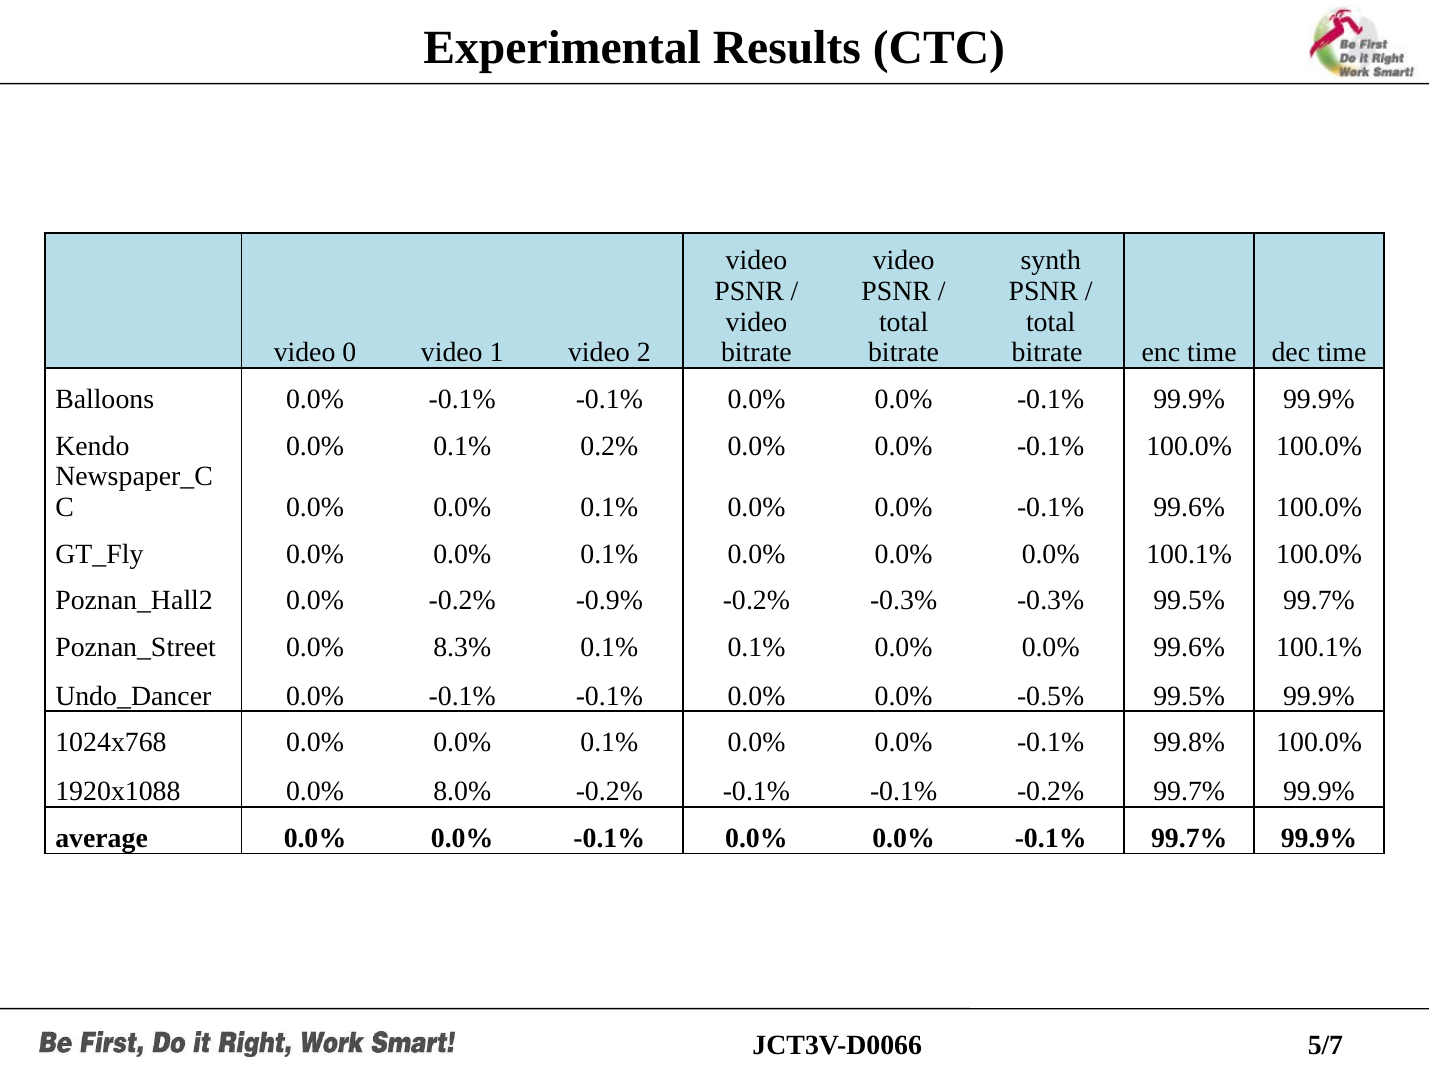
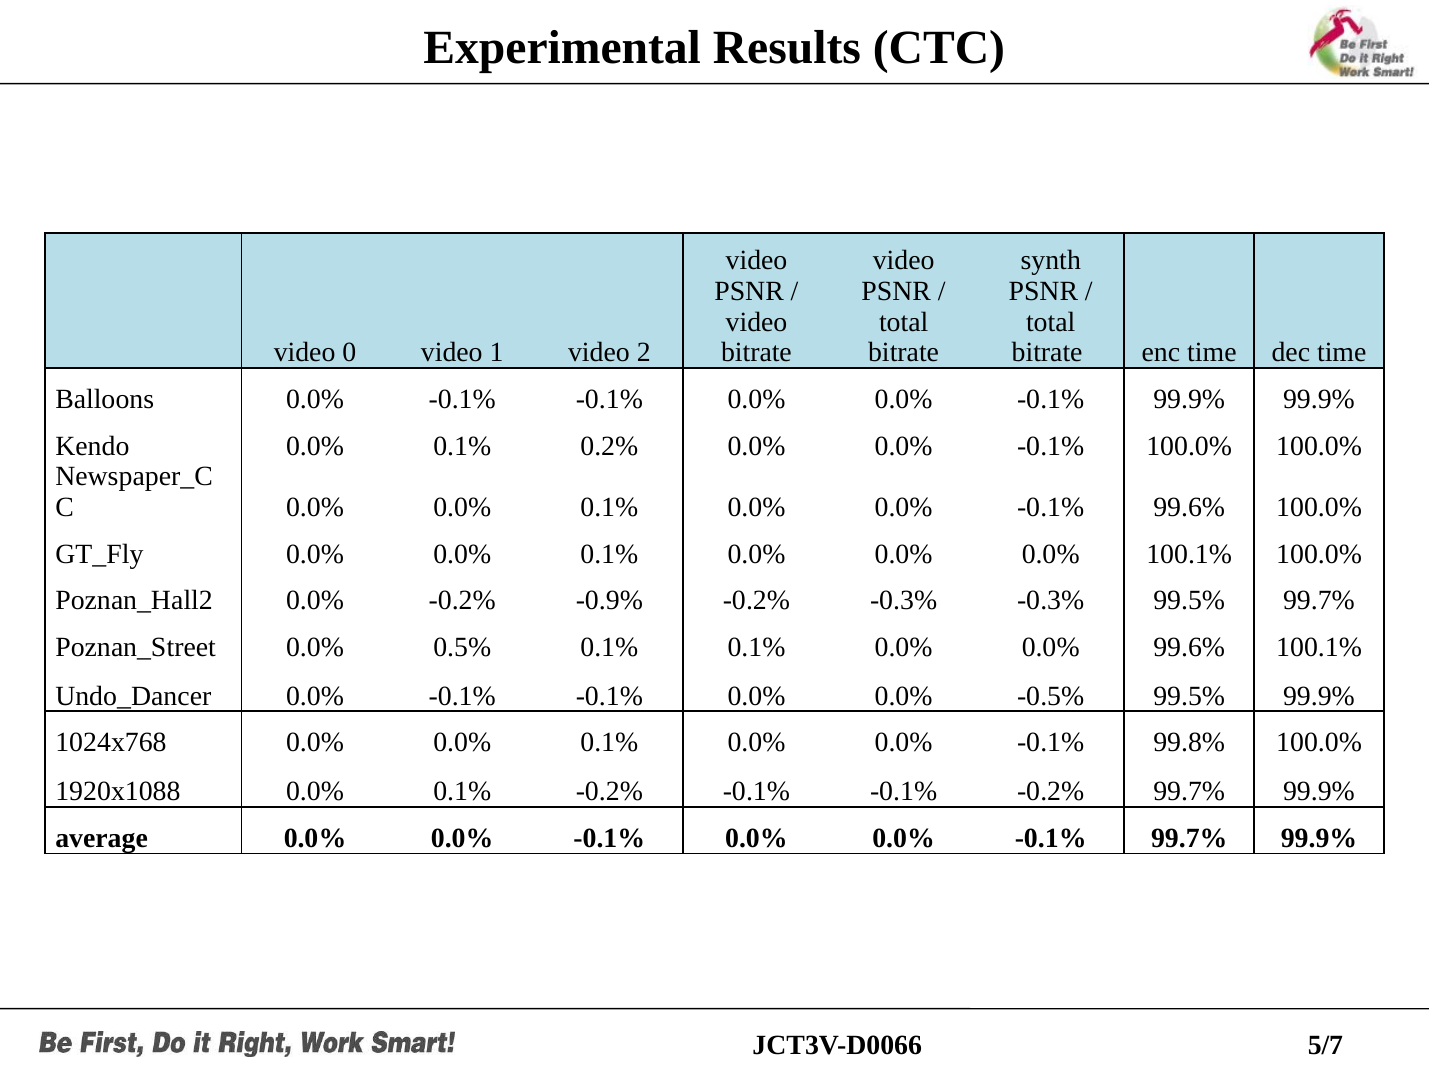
8.3%: 8.3% -> 0.5% (462, 647)
1920x1088 0.0% 8.0%: 8.0% -> 0.1% (462, 791)
